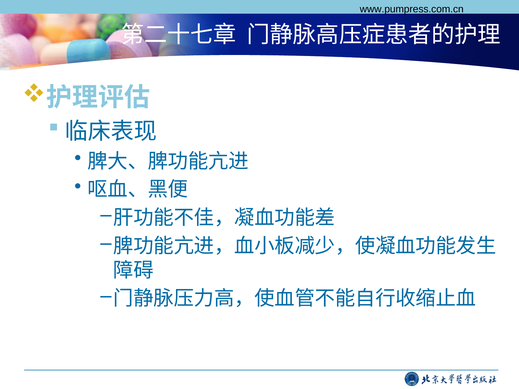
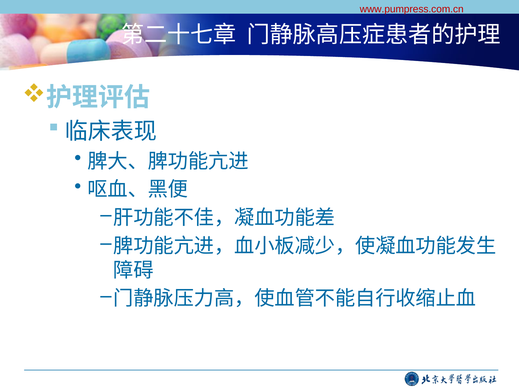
www.pumpress.com.cn colour: black -> red (412, 9)
